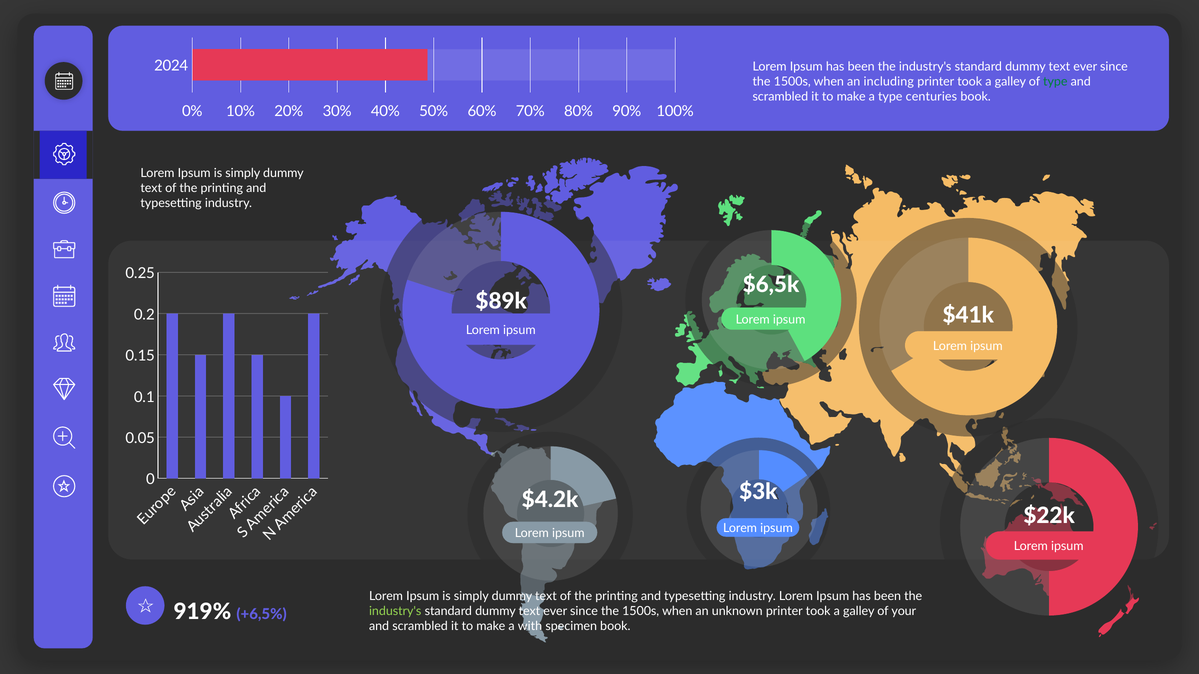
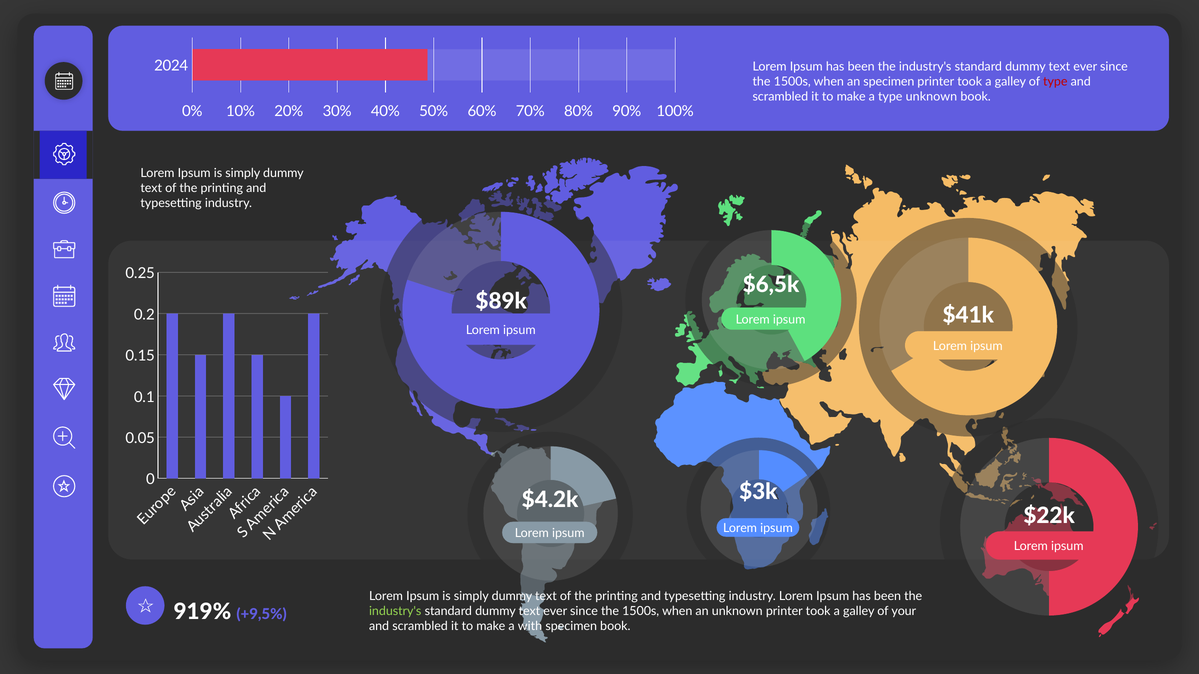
an including: including -> specimen (889, 82)
type colour: green -> red (1055, 82)
type centuries: centuries -> unknown (931, 97)
+6,5%: +6,5% -> +9,5% (262, 614)
